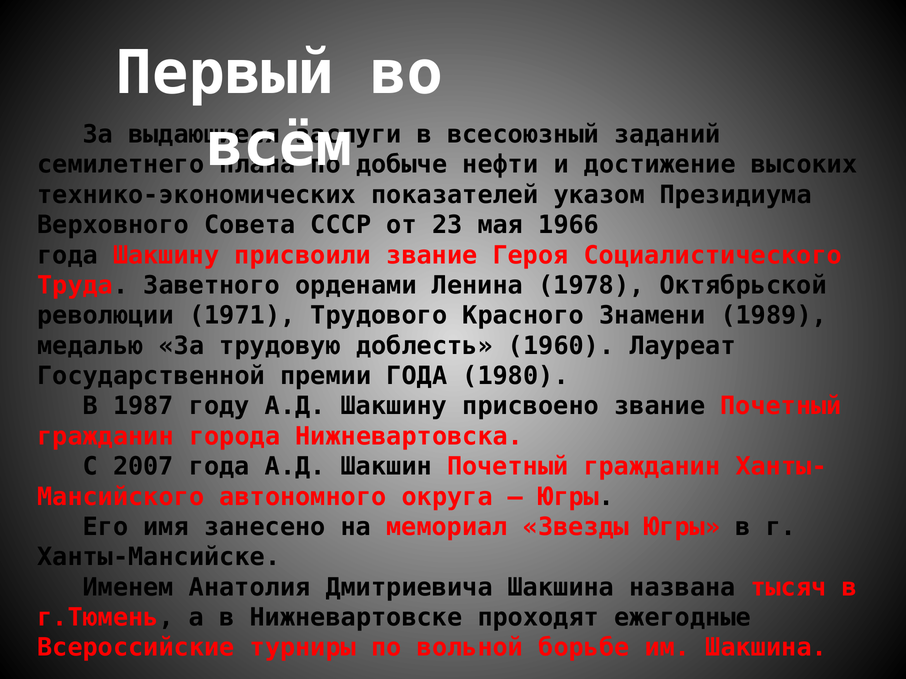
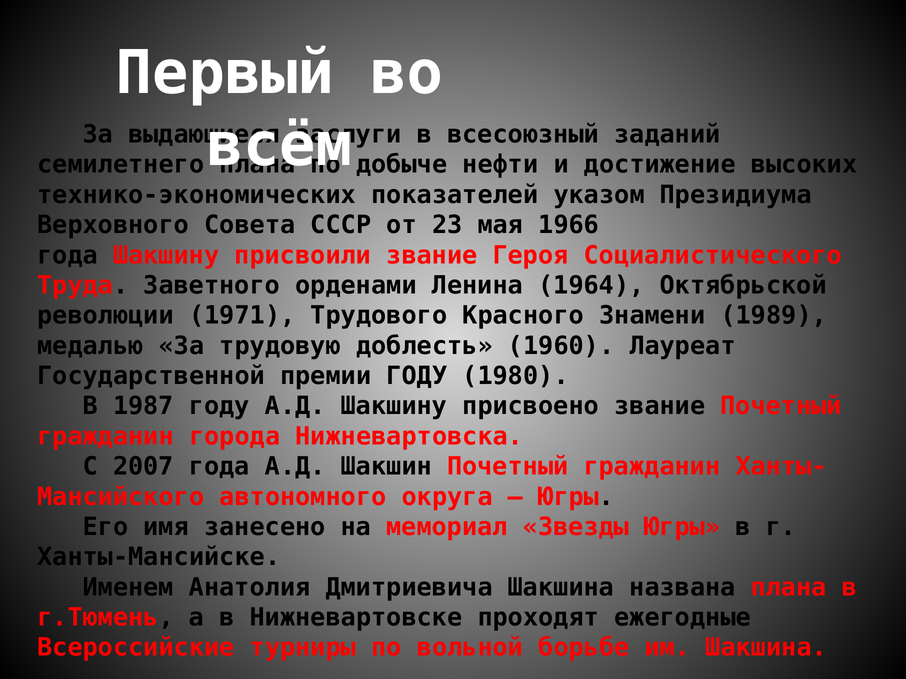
1978: 1978 -> 1964 (591, 286)
премии ГОДА: ГОДА -> ГОДУ (417, 376)
названа тысяч: тысяч -> плана (788, 588)
